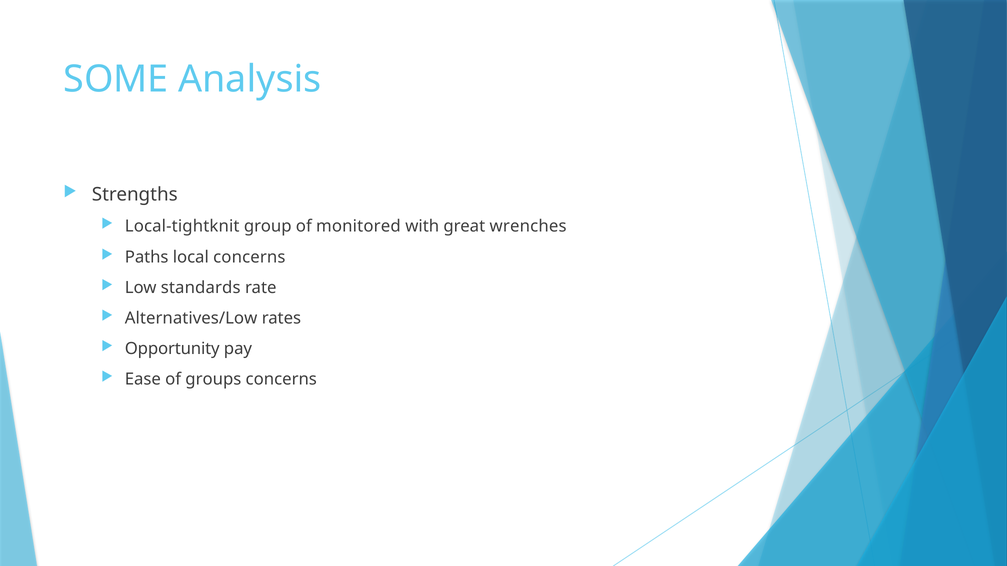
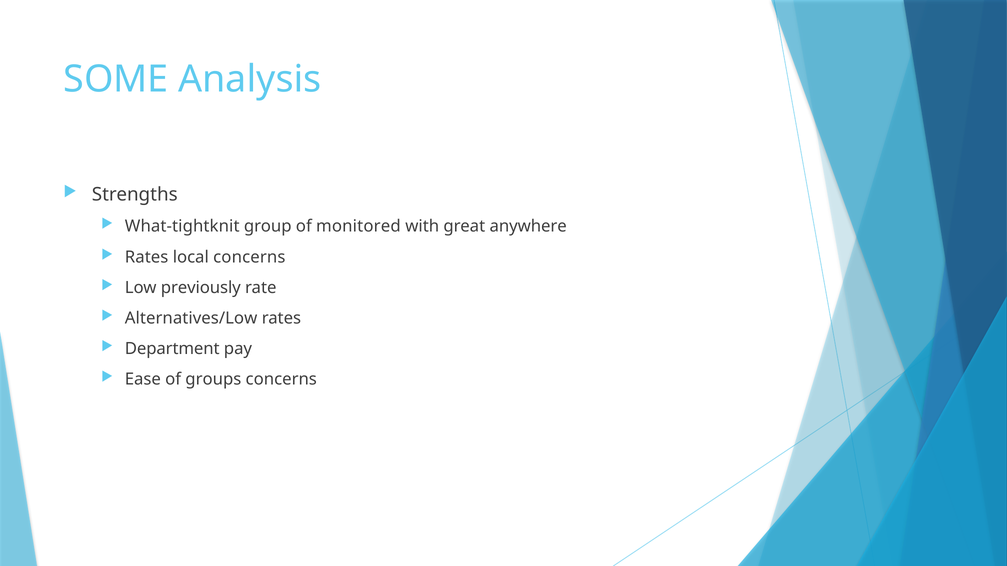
Local-tightknit: Local-tightknit -> What-tightknit (182, 227)
wrenches: wrenches -> anywhere (528, 227)
Paths: Paths -> Rates (147, 257)
standards: standards -> previously (201, 288)
Opportunity: Opportunity -> Department (172, 349)
